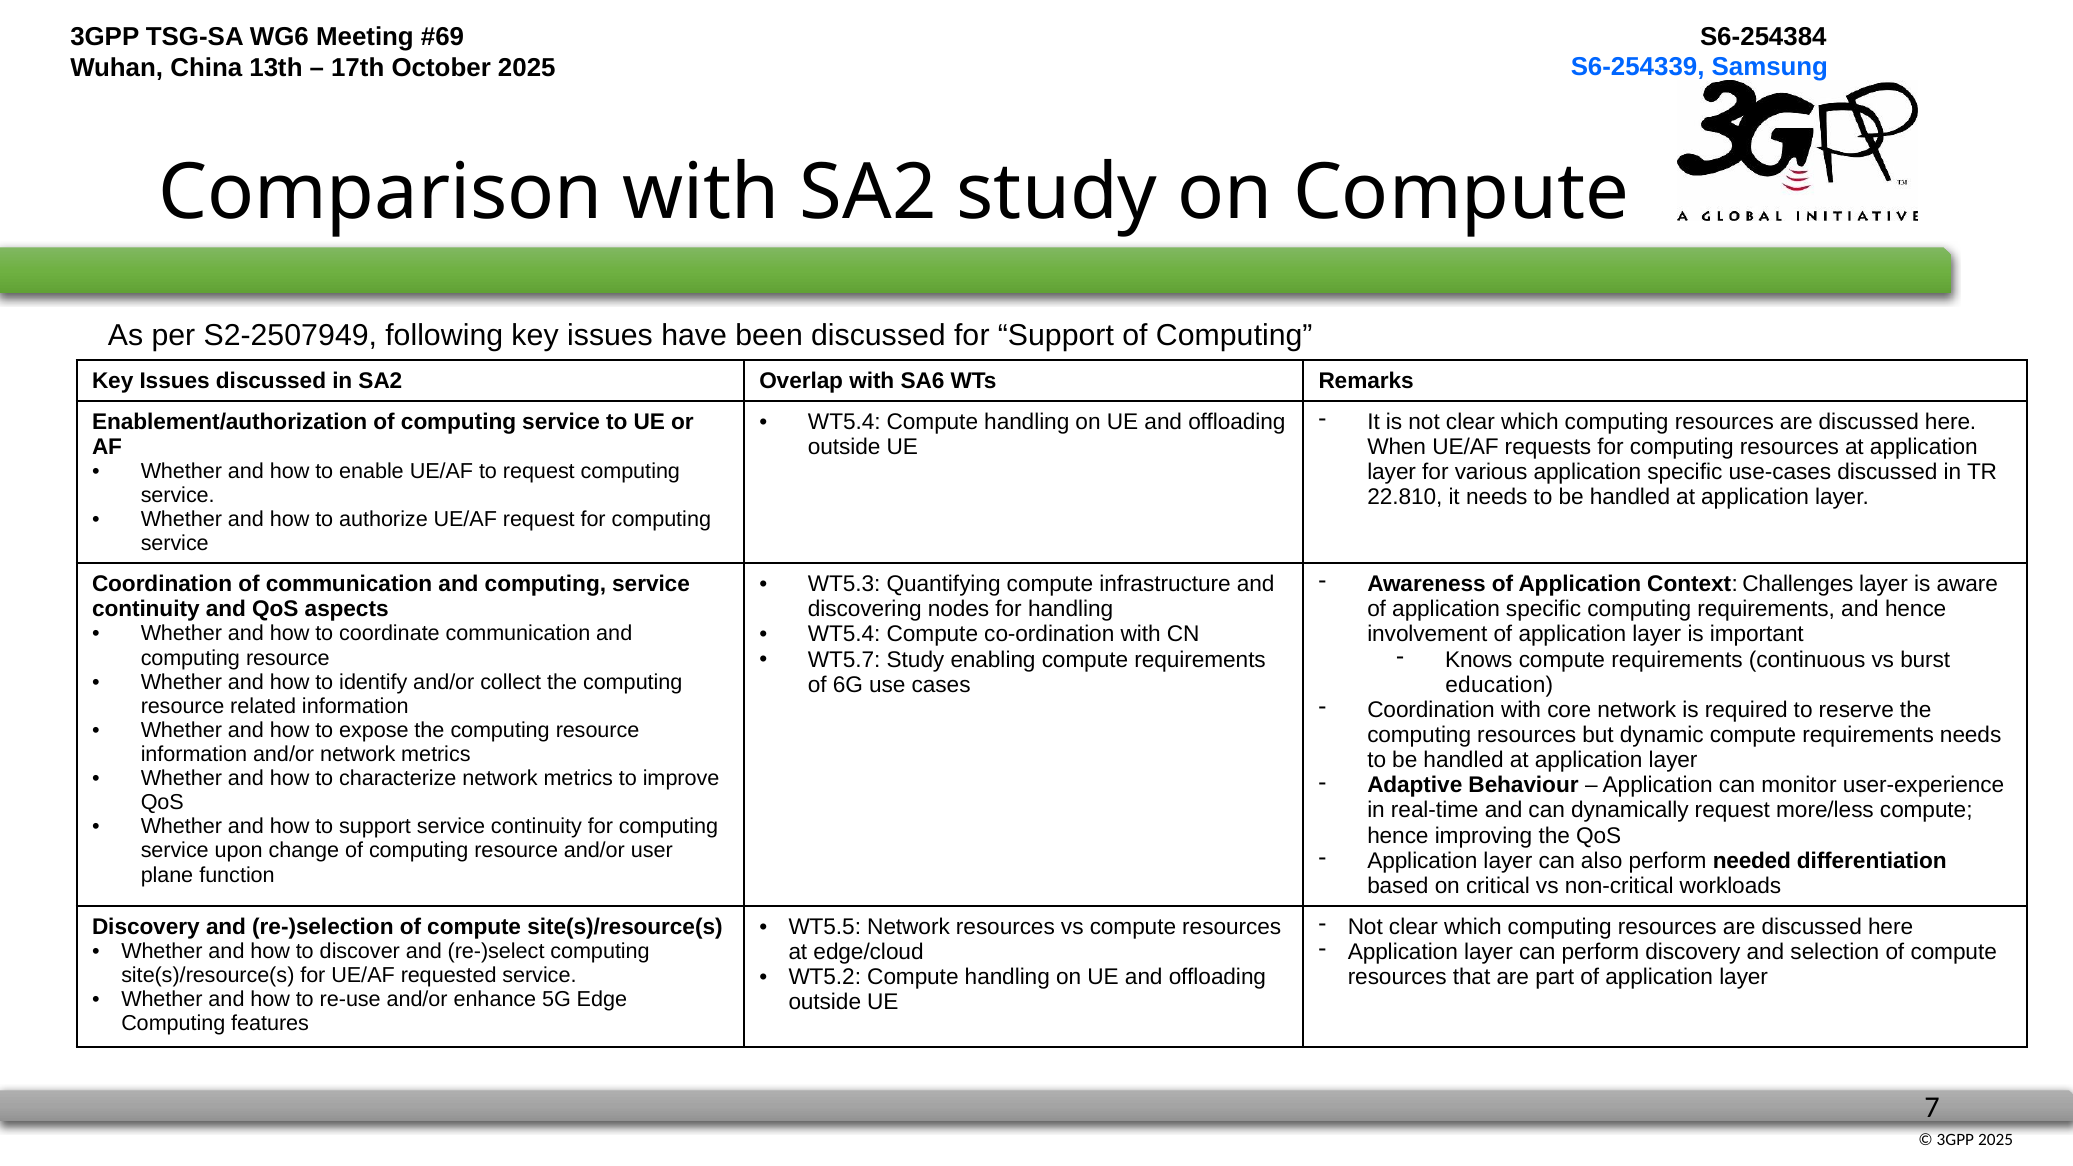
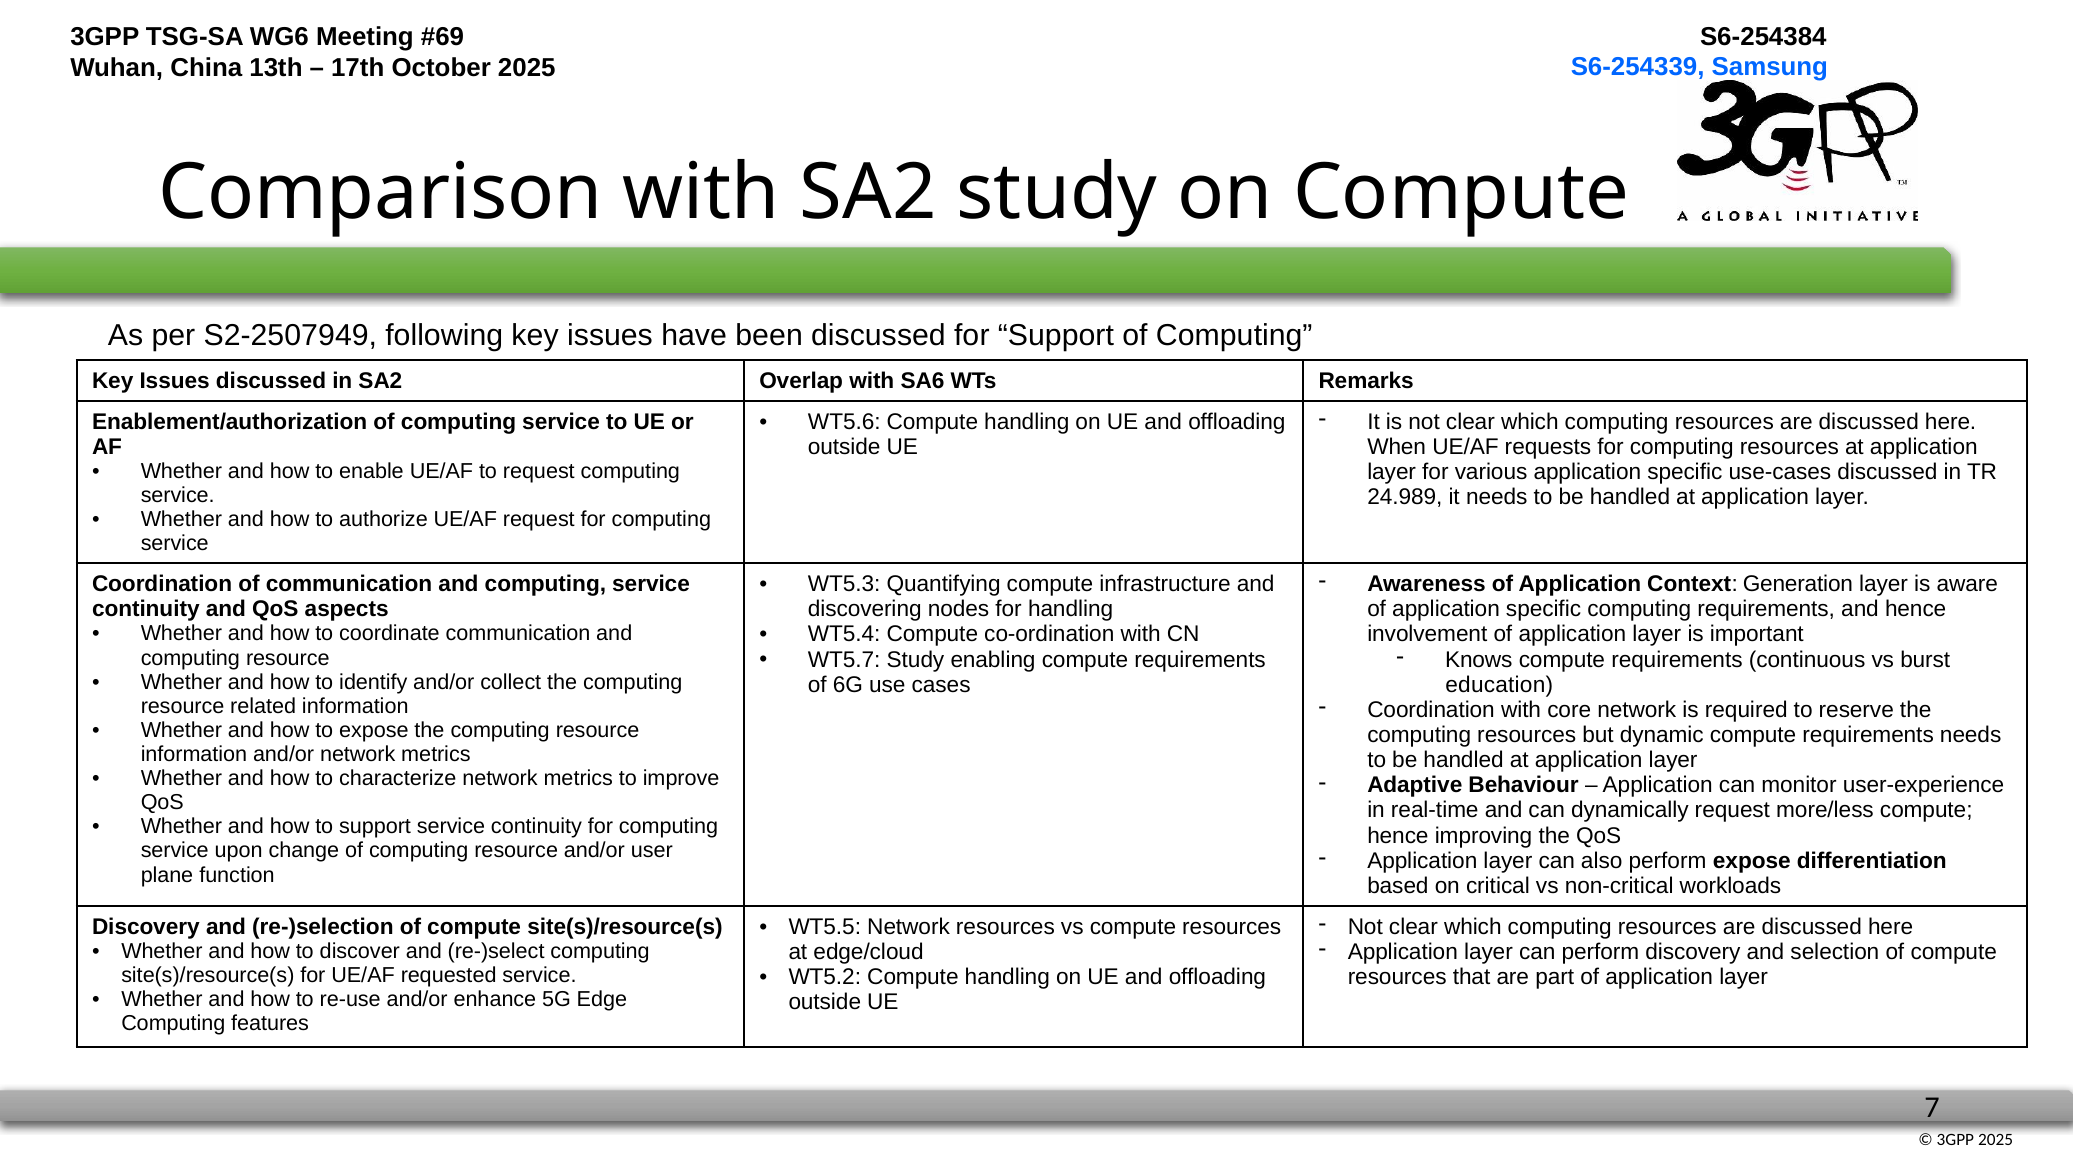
WT5.4: WT5.4 -> WT5.6 (844, 422)
22.810: 22.810 -> 24.989 (1405, 497)
Challenges: Challenges -> Generation (1798, 584)
perform needed: needed -> expose (1752, 861)
